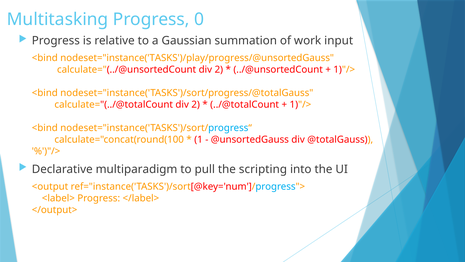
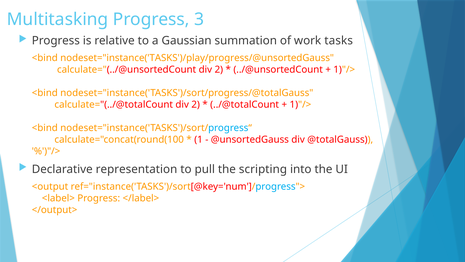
0: 0 -> 3 (199, 19)
input: input -> tasks (339, 41)
multiparadigm: multiparadigm -> representation (137, 169)
